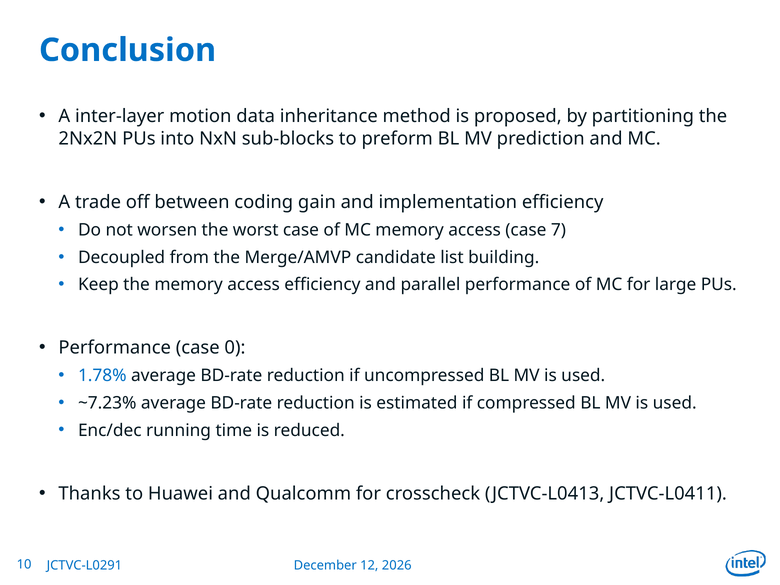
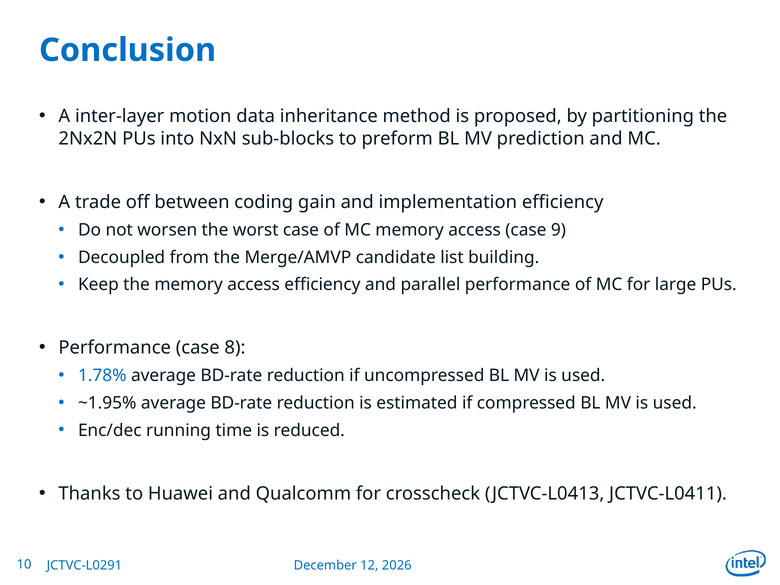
7: 7 -> 9 (558, 230)
0: 0 -> 8 (235, 348)
~7.23%: ~7.23% -> ~1.95% (107, 403)
